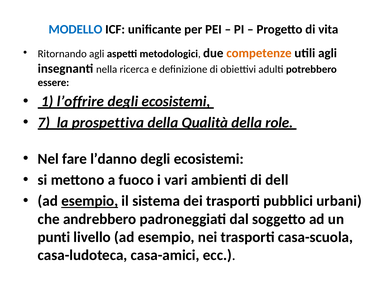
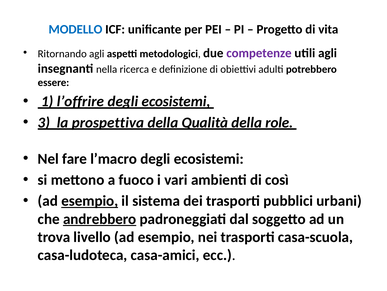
competenze colour: orange -> purple (259, 53)
7: 7 -> 3 (44, 122)
l’danno: l’danno -> l’macro (114, 158)
dell: dell -> così (277, 179)
andrebbero underline: none -> present (100, 218)
punti: punti -> trova (54, 236)
